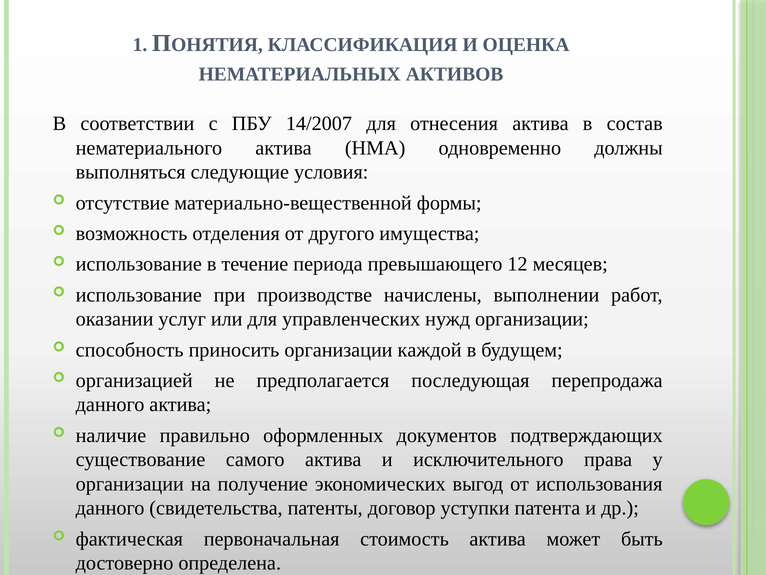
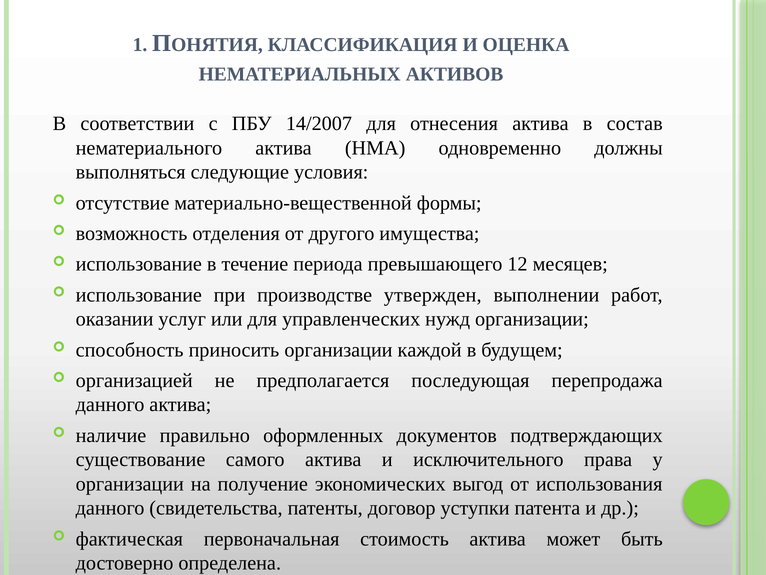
начислены: начислены -> утвержден (433, 295)
